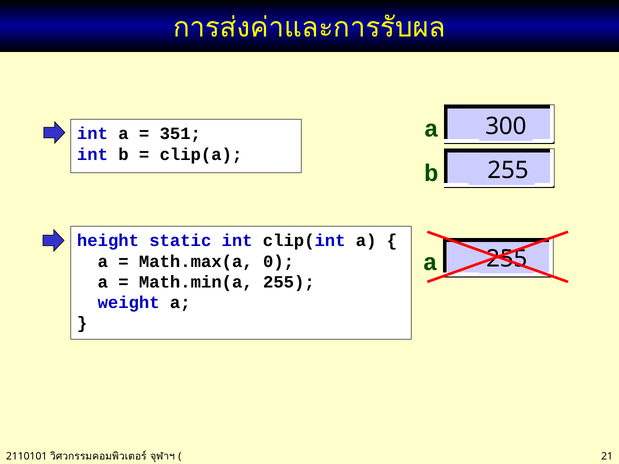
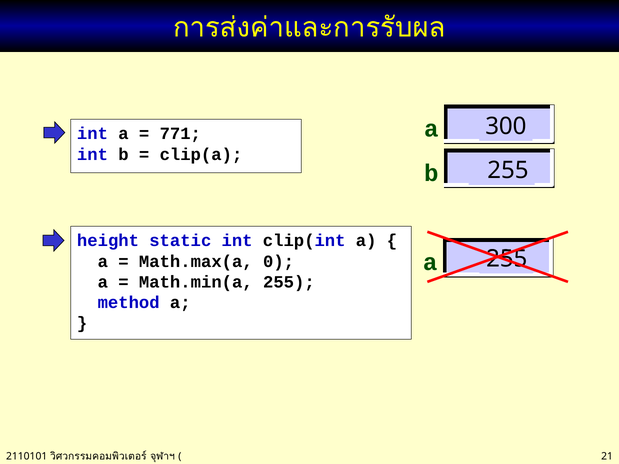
351: 351 -> 771 (180, 134)
weight: weight -> method (129, 303)
